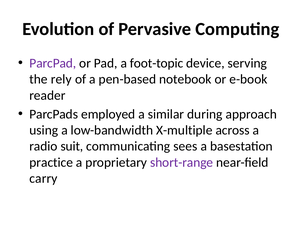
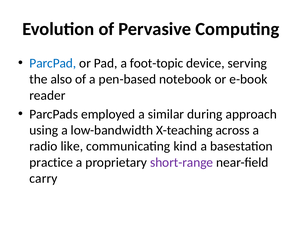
ParcPad colour: purple -> blue (53, 63)
rely: rely -> also (61, 79)
X-multiple: X-multiple -> X-teaching (184, 130)
suit: suit -> like (72, 147)
sees: sees -> kind (185, 147)
